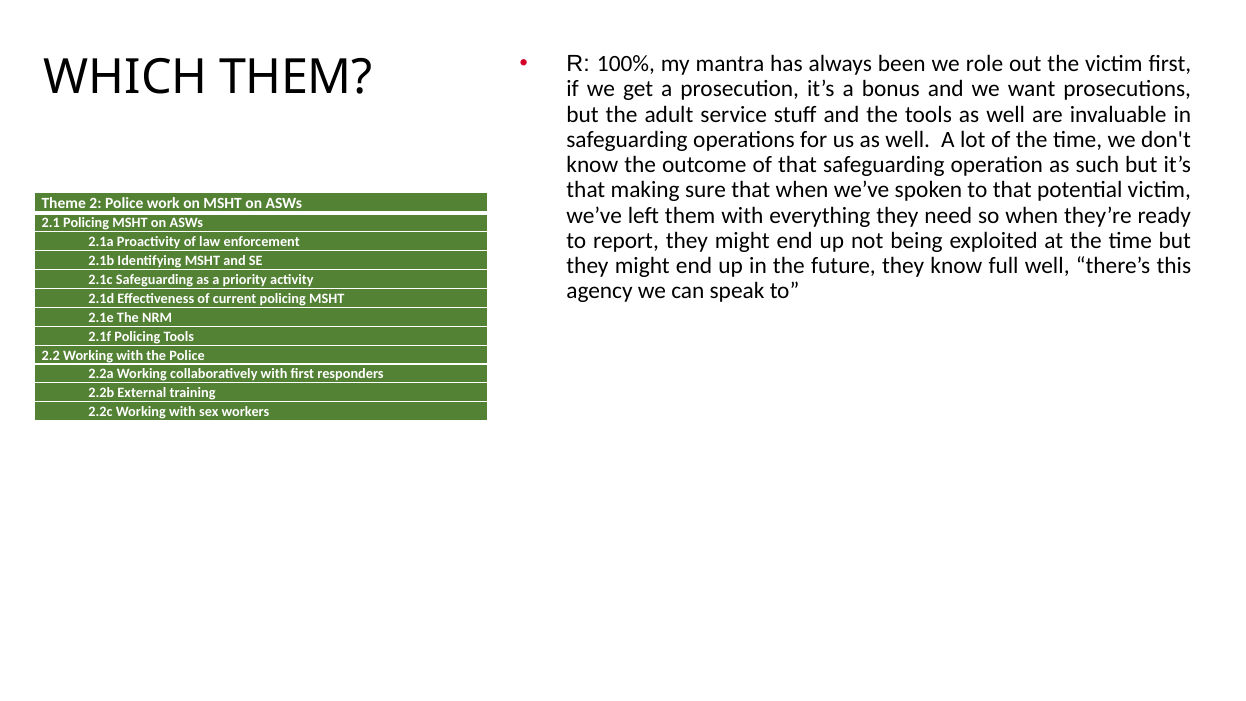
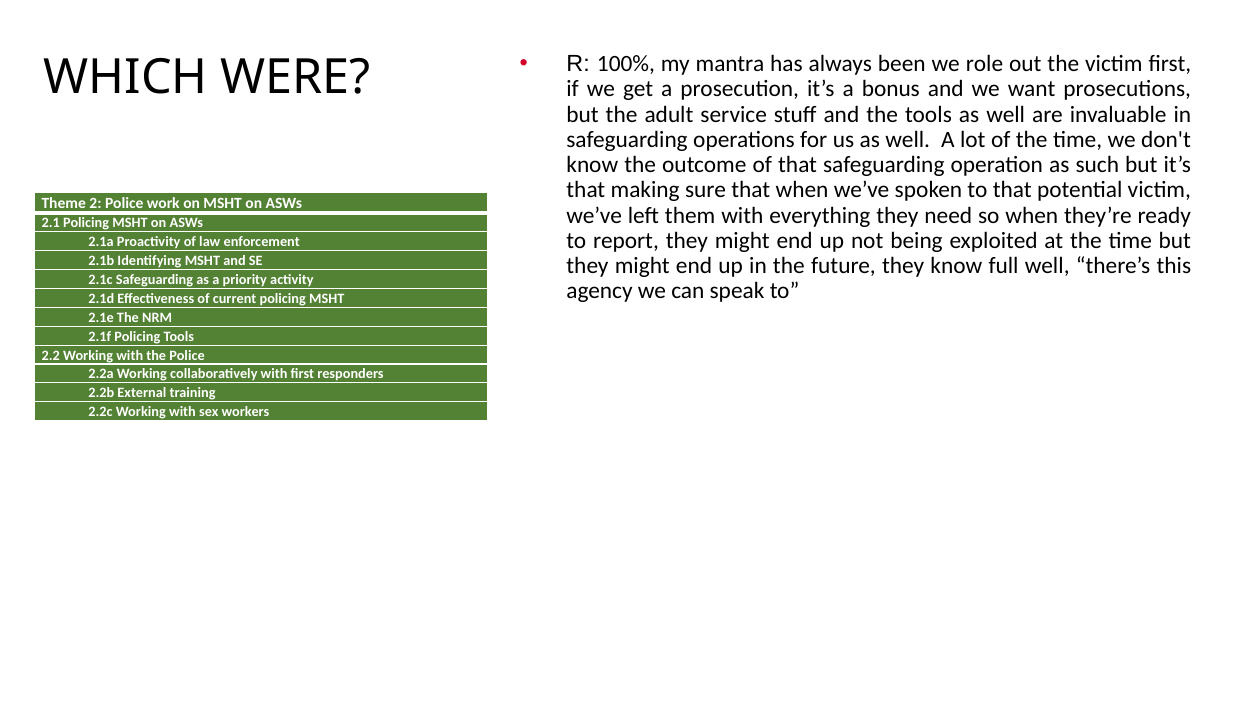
WHICH THEM: THEM -> WERE (296, 77)
